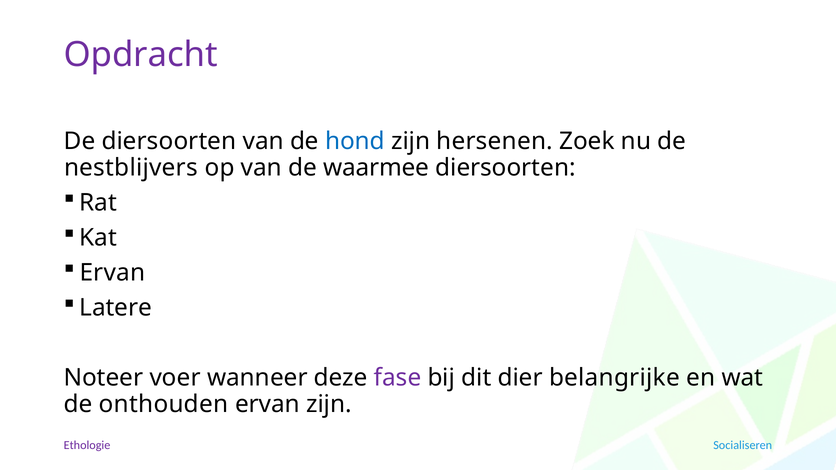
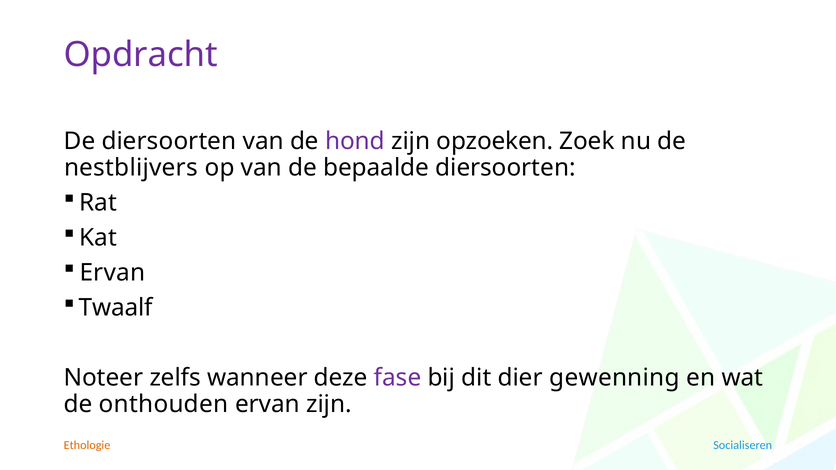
hond colour: blue -> purple (355, 141)
hersenen: hersenen -> opzoeken (495, 141)
waarmee: waarmee -> bepaalde (376, 168)
Latere: Latere -> Twaalf (116, 308)
voer: voer -> zelfs (175, 378)
belangrijke: belangrijke -> gewenning (614, 378)
Ethologie colour: purple -> orange (87, 446)
